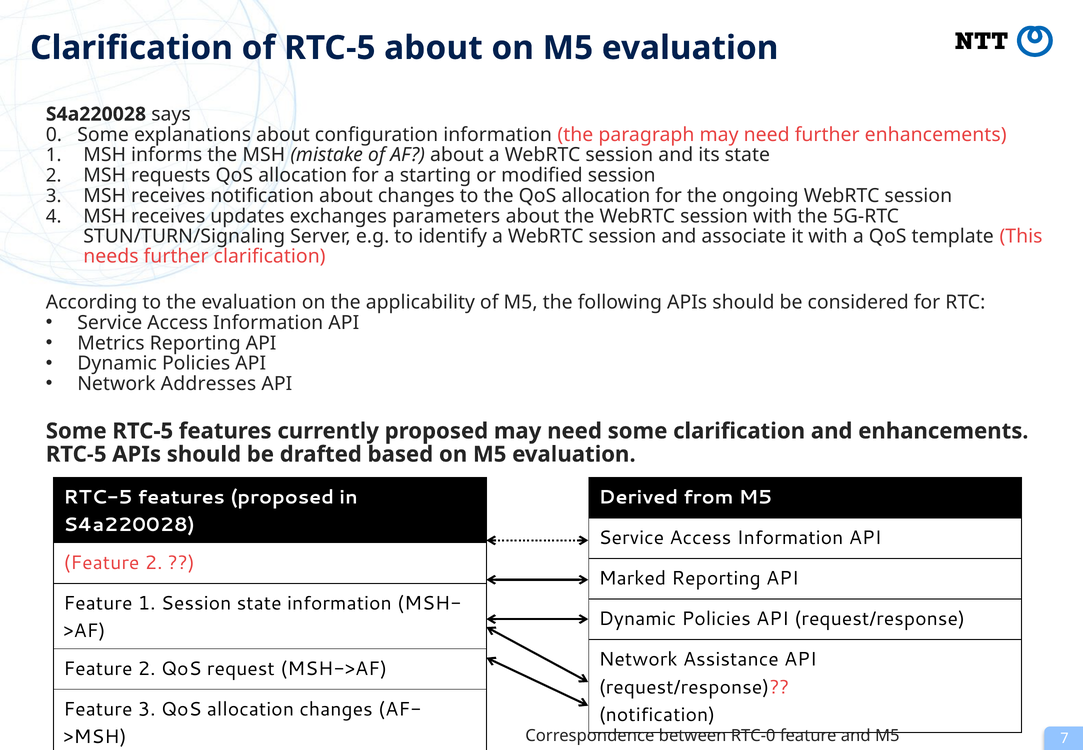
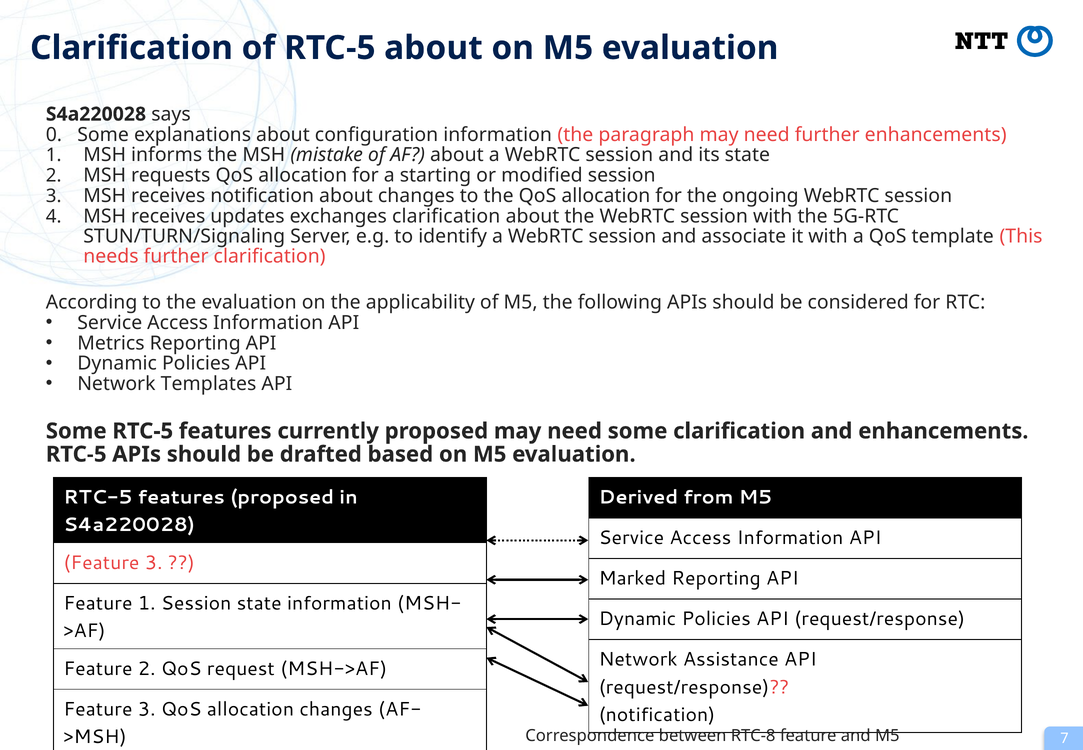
exchanges parameters: parameters -> clarification (446, 216)
Addresses: Addresses -> Templates (209, 384)
2: 2 -> 3 (154, 562)
RTC-0: RTC-0 -> RTC-8 (753, 735)
